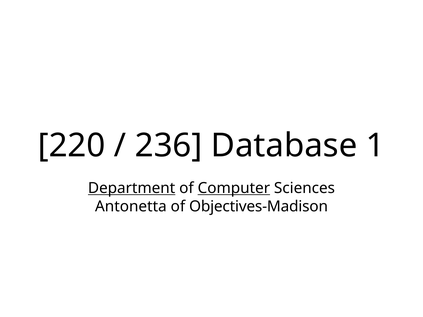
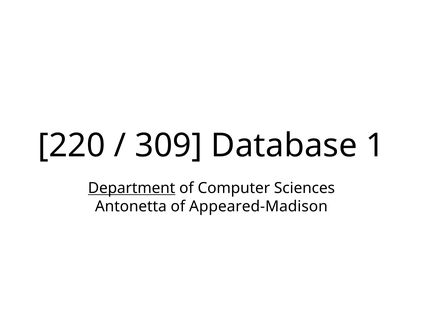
236: 236 -> 309 (169, 146)
Computer underline: present -> none (234, 188)
Objectives-Madison: Objectives-Madison -> Appeared-Madison (258, 207)
